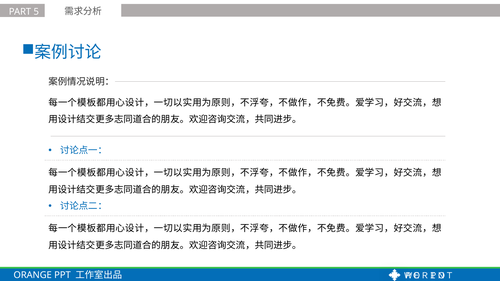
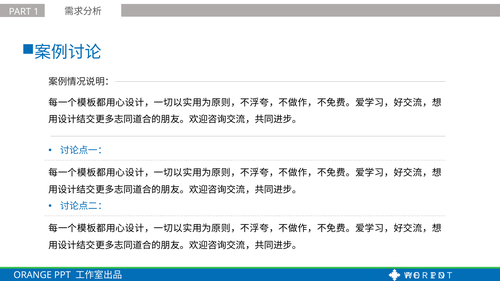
5: 5 -> 1 (36, 12)
